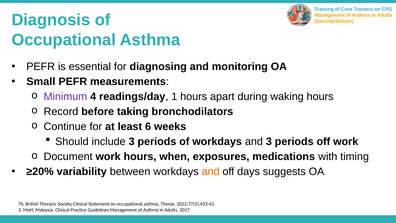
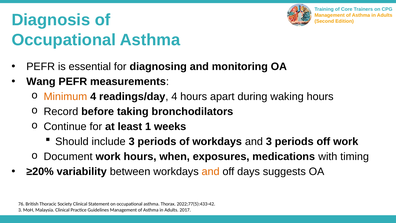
Small: Small -> Wang (41, 81)
Minimum colour: purple -> orange (65, 96)
readings/day 1: 1 -> 4 (174, 96)
6: 6 -> 1 (148, 126)
